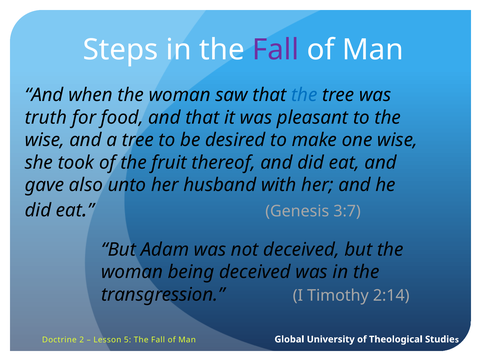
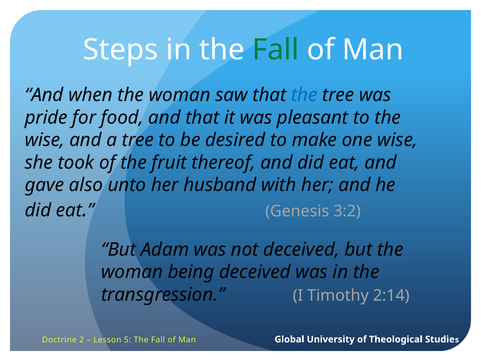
Fall colour: purple -> green (276, 50)
truth: truth -> pride (46, 118)
3:7: 3:7 -> 3:2 (347, 211)
